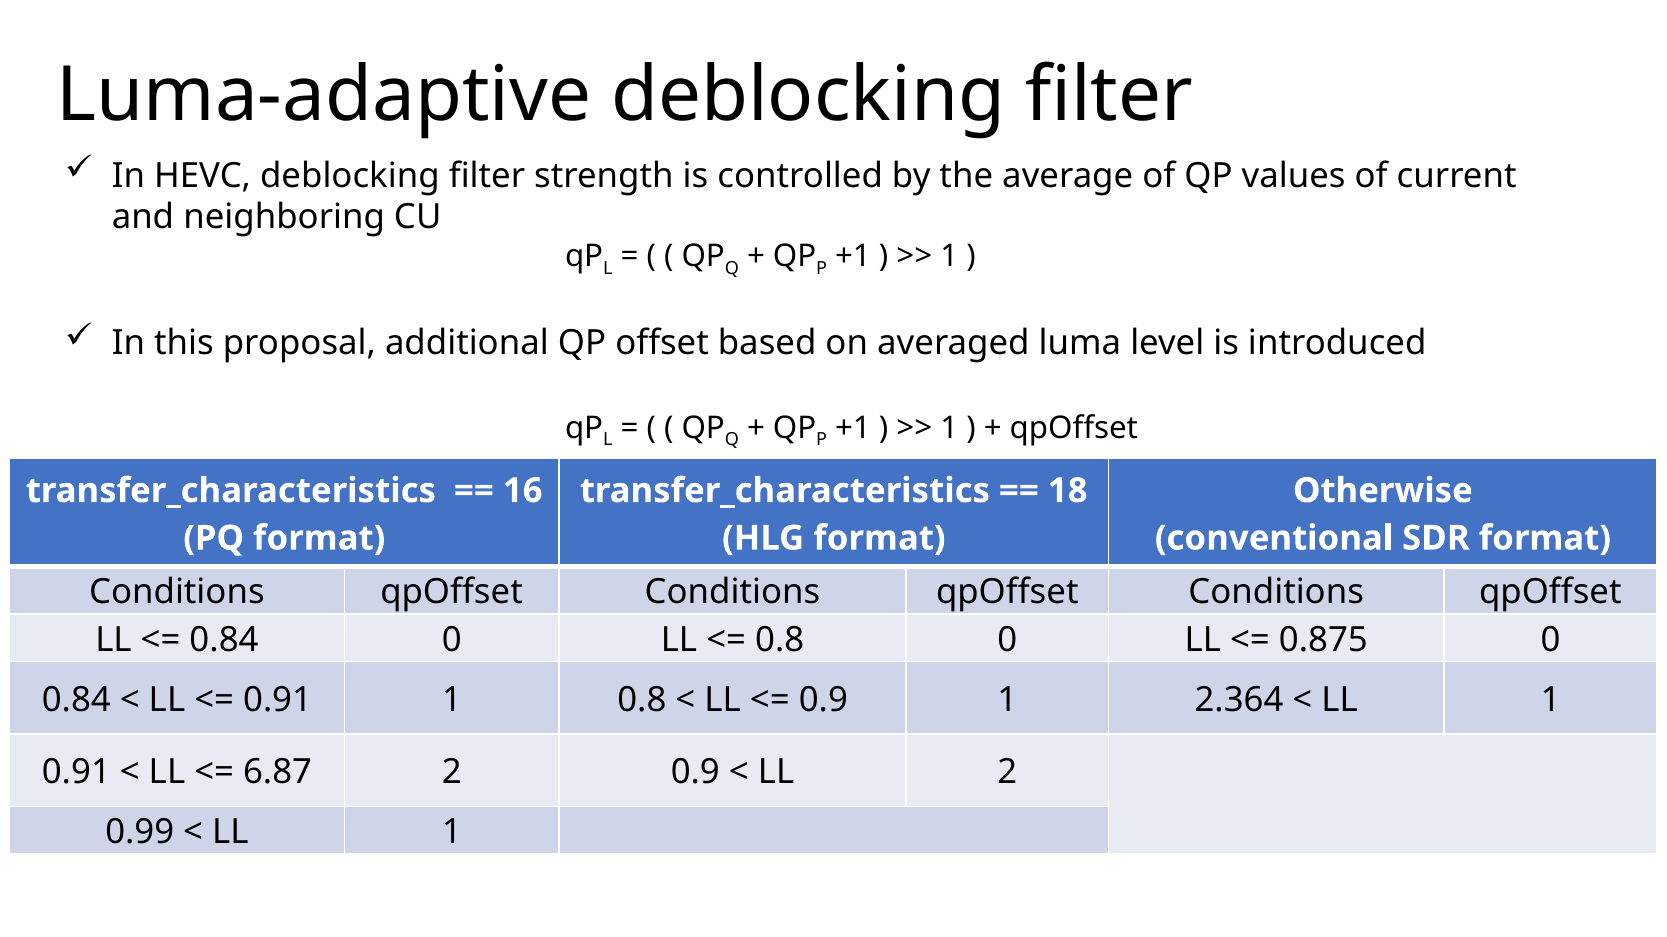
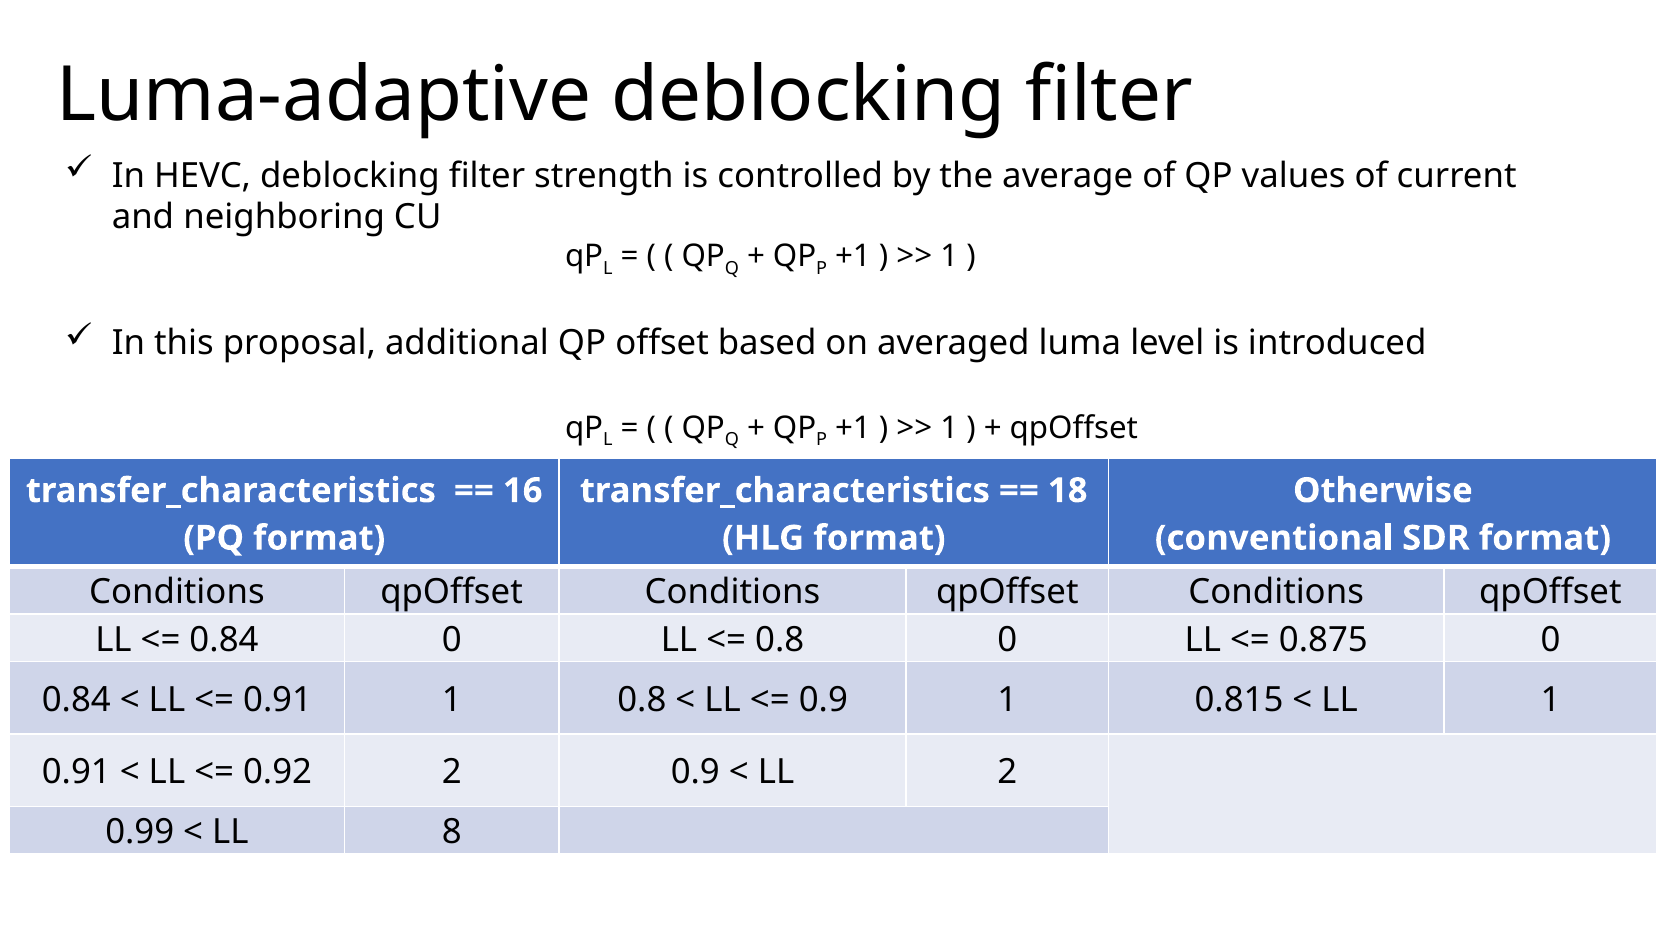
2.364: 2.364 -> 0.815 (1239, 701)
6.87: 6.87 -> 0.92 (278, 773)
1: 1 -> 8 (452, 833)
